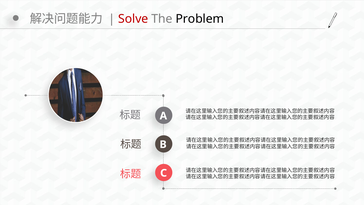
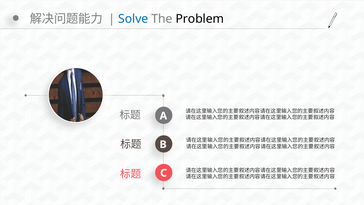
Solve colour: red -> blue (133, 19)
